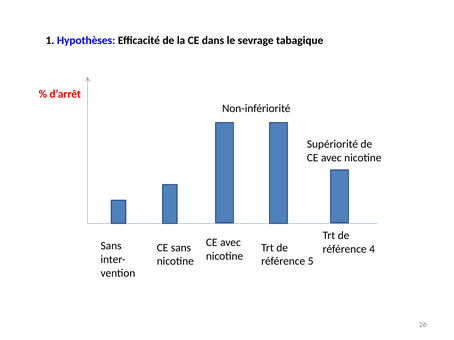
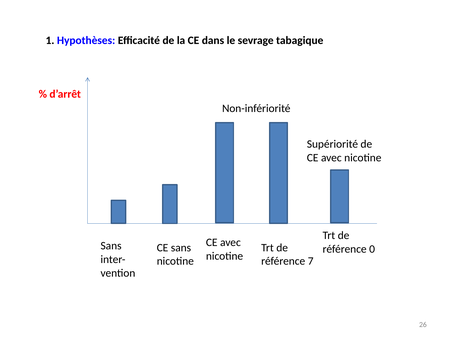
4: 4 -> 0 (372, 249)
5: 5 -> 7 (311, 262)
